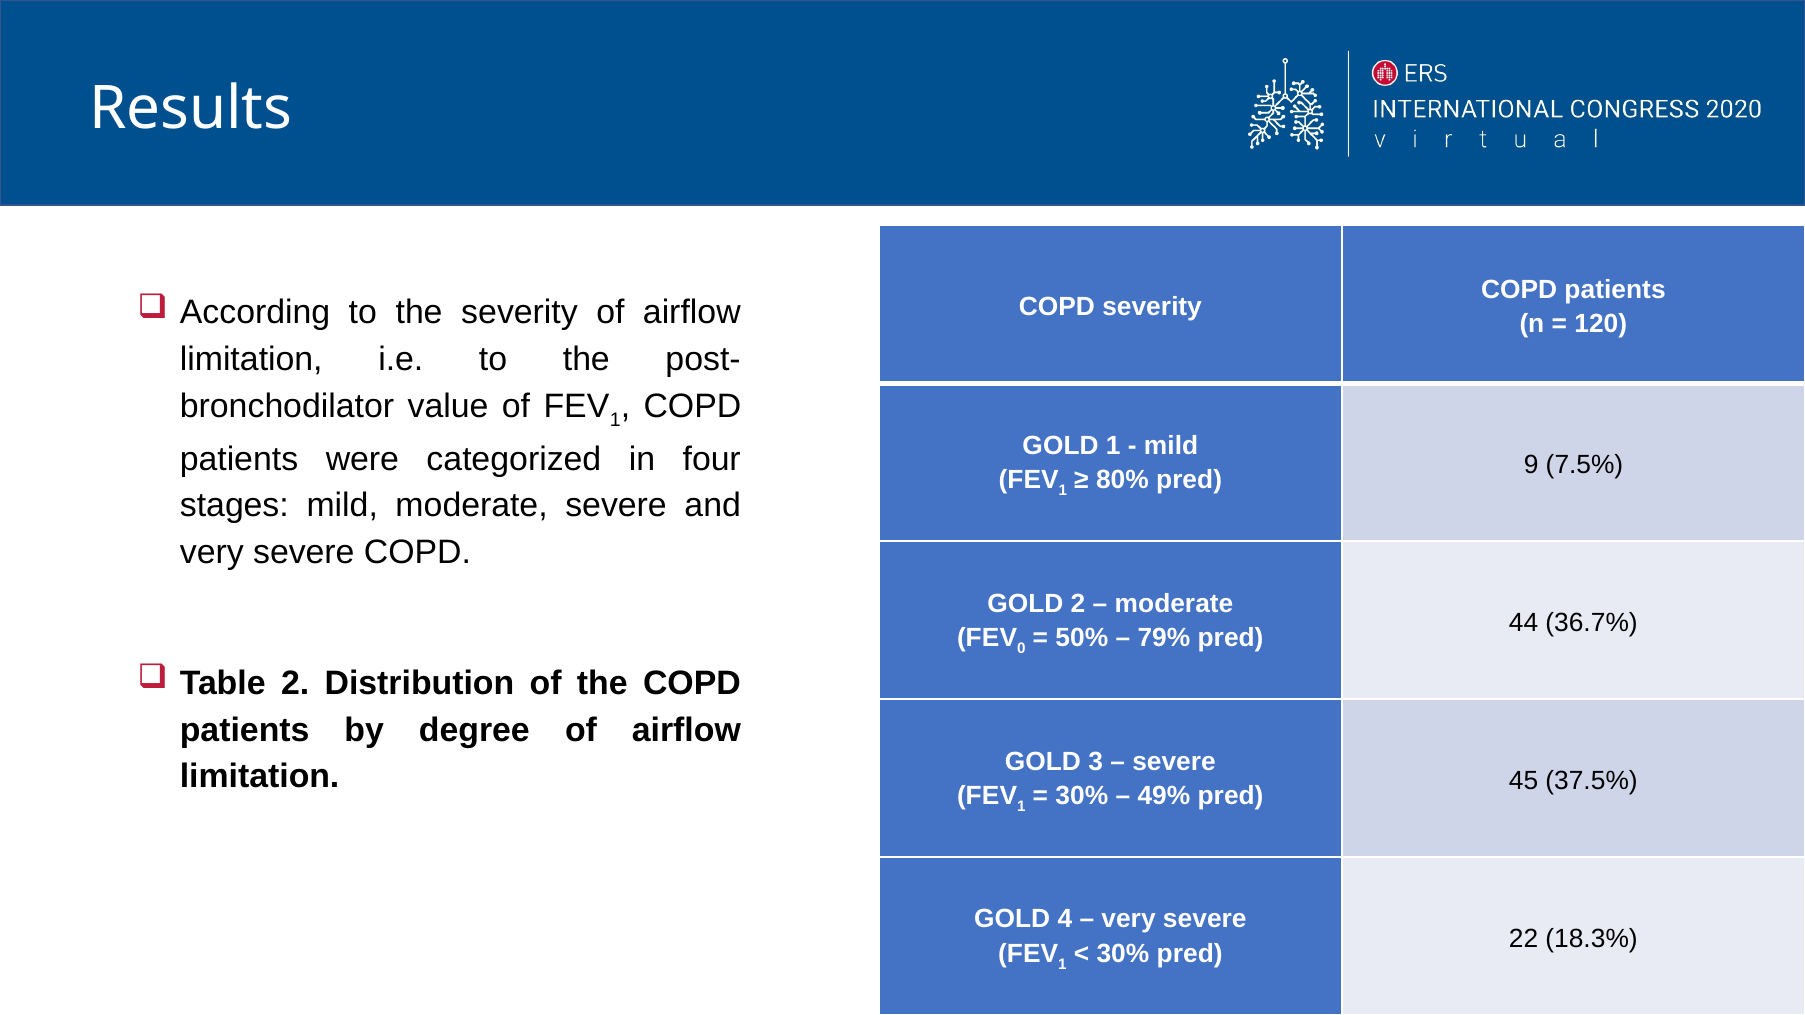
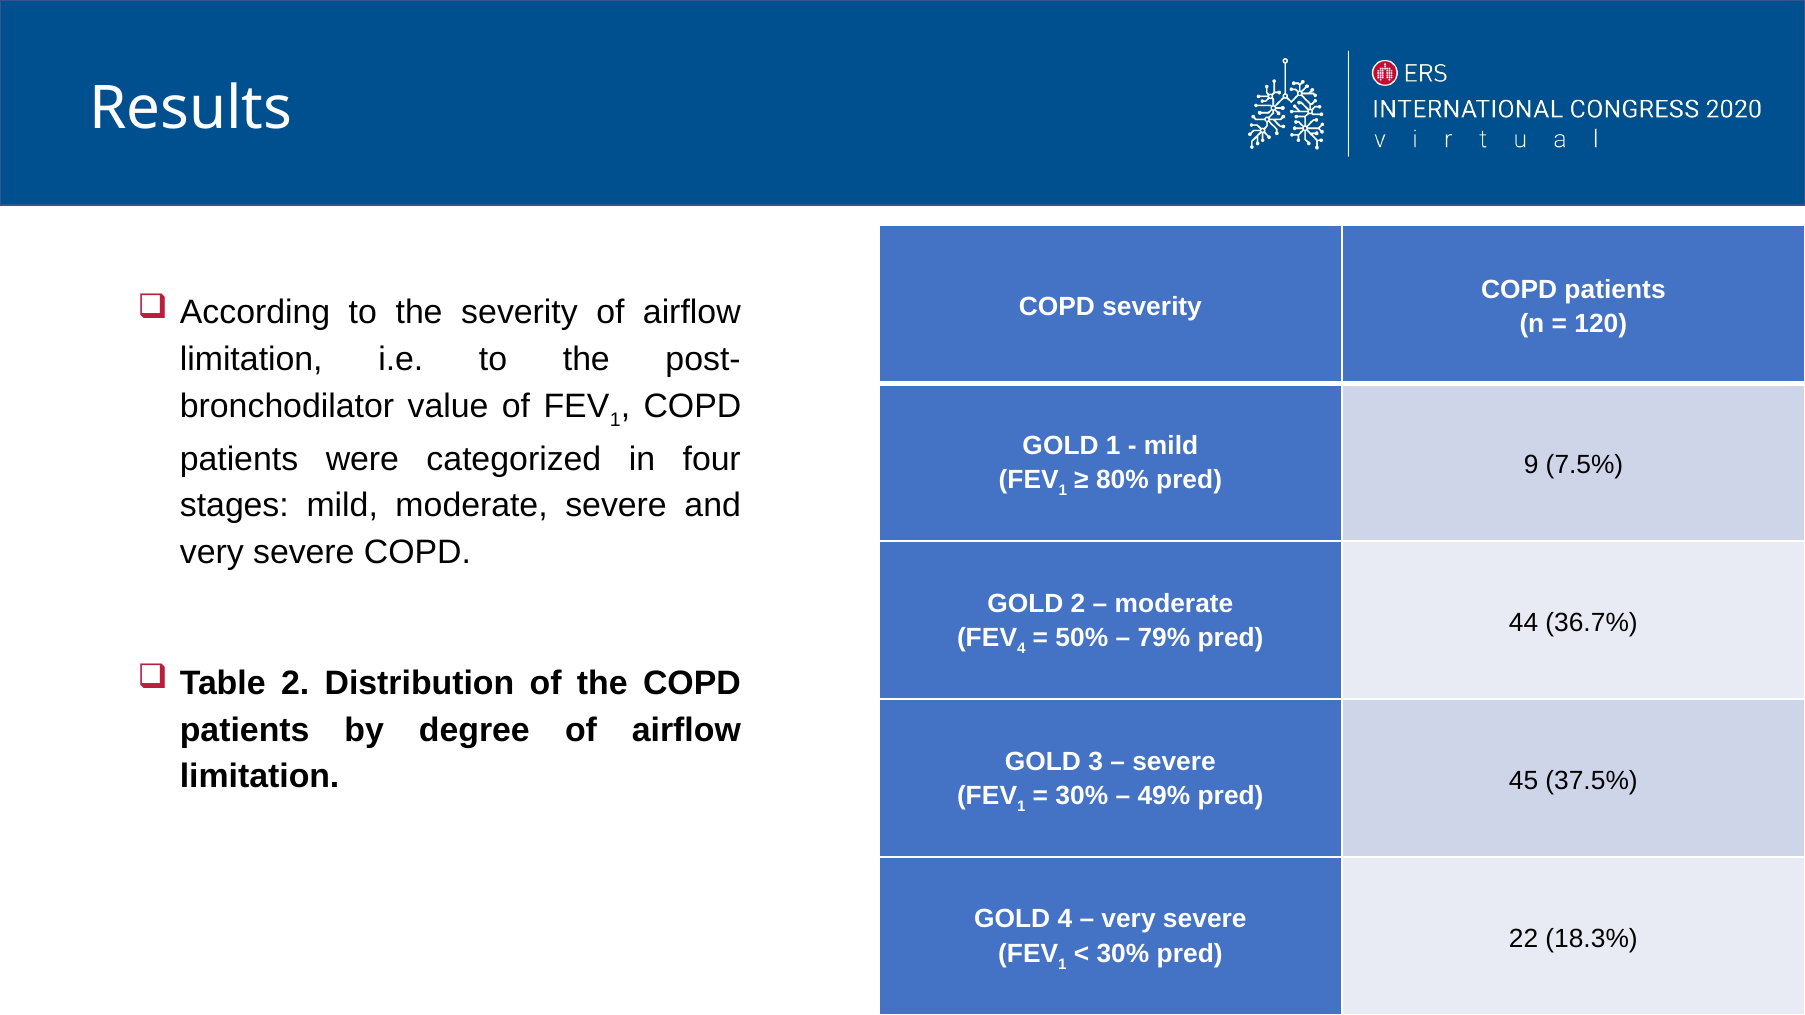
0: 0 -> 4 (1021, 649)
